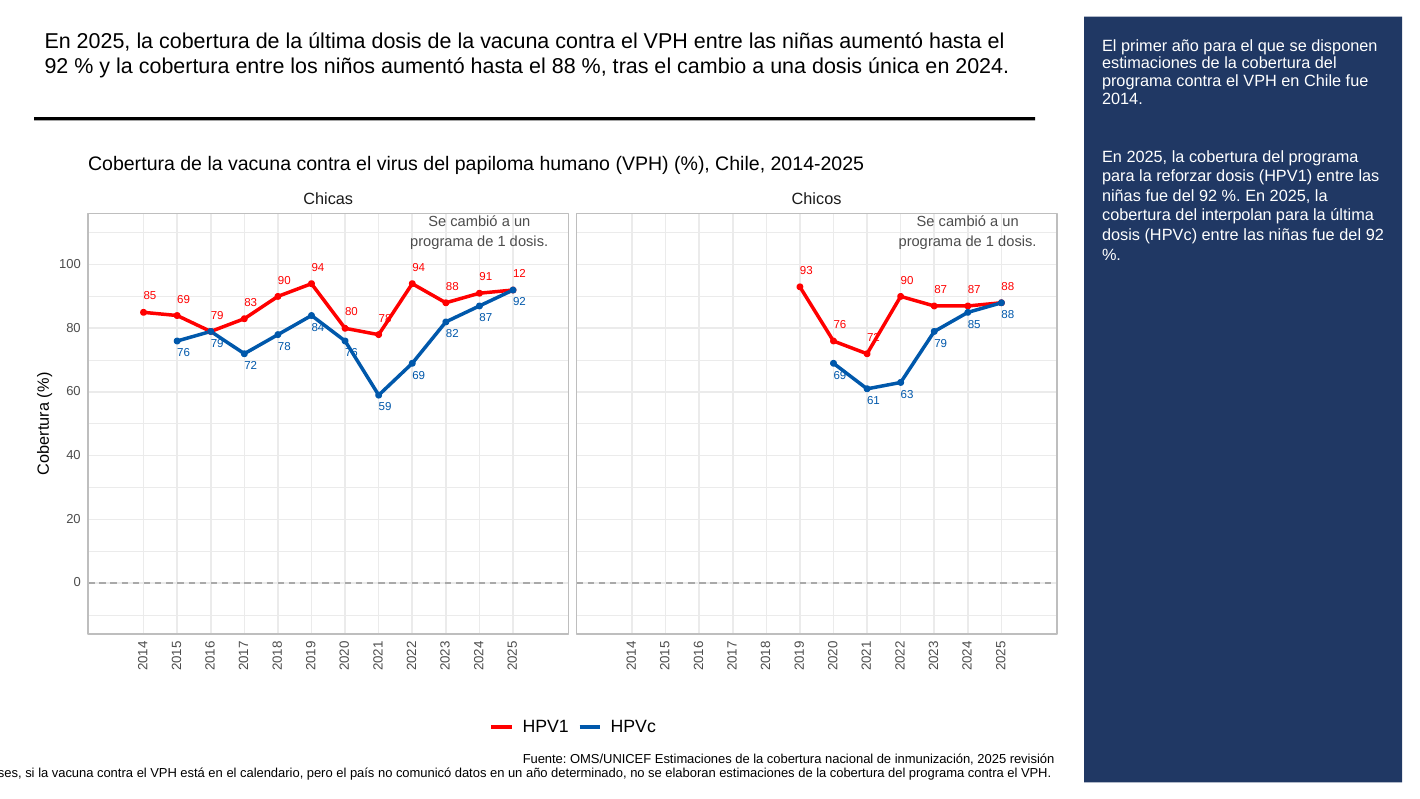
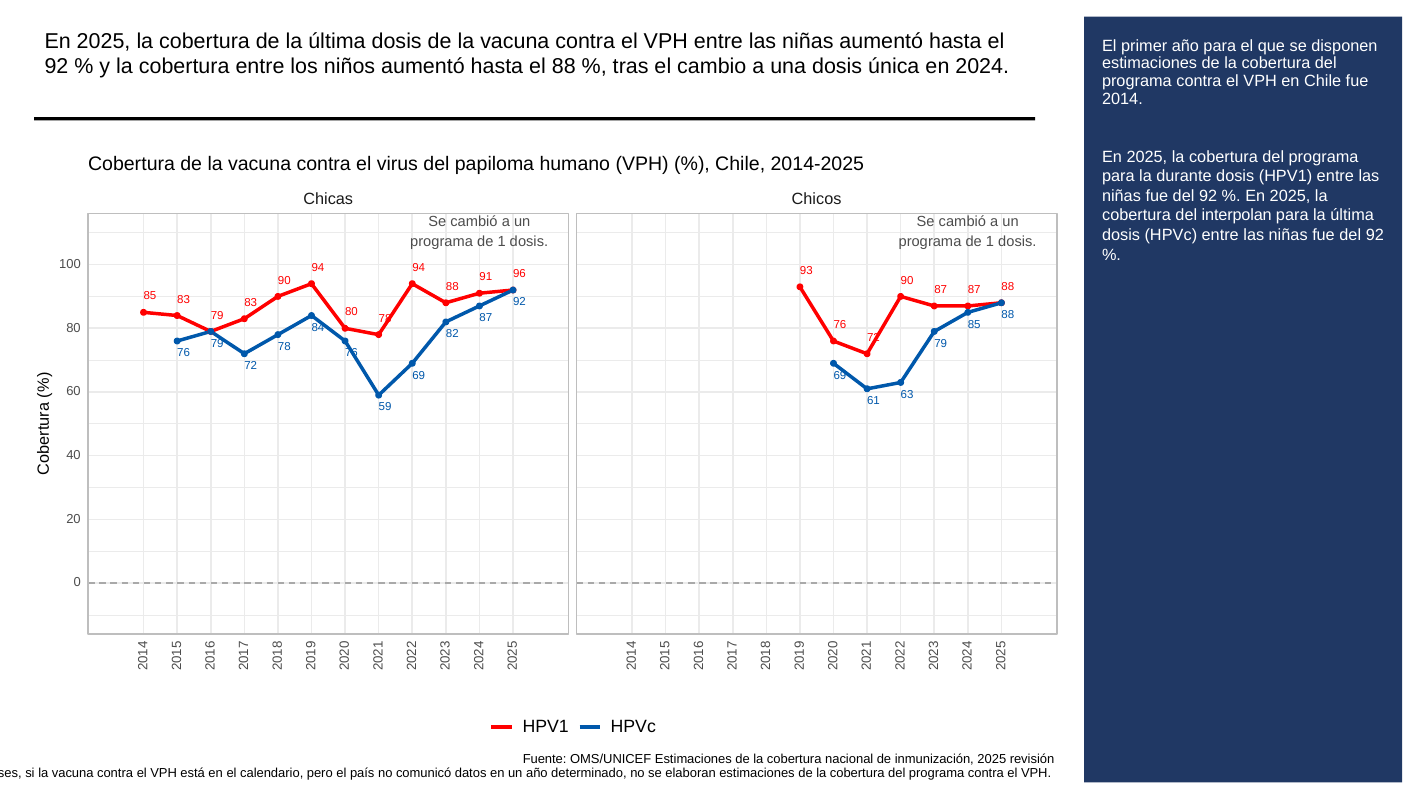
reforzar: reforzar -> durante (1184, 176)
12: 12 -> 96 (519, 274)
85 69: 69 -> 83 (184, 299)
